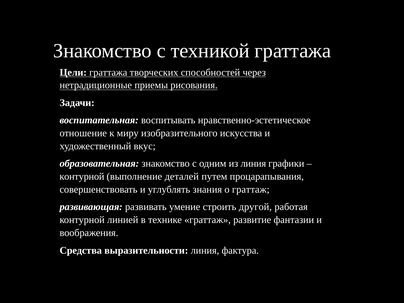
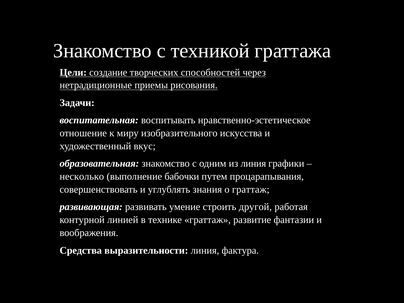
Цели граттажа: граттажа -> создание (108, 72)
контурной: контурной -> несколько (82, 177)
деталей: деталей -> бабочки (182, 177)
